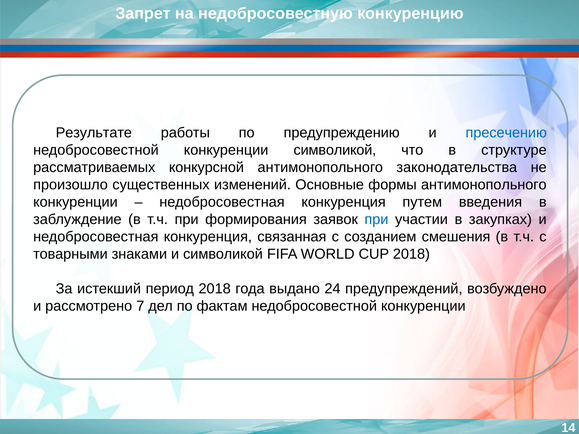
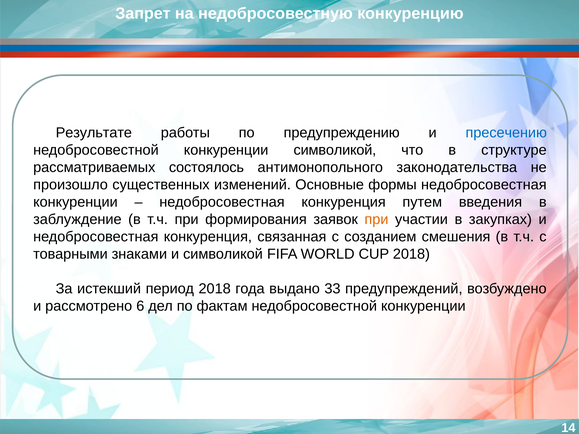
конкурсной: конкурсной -> состоялось (207, 167)
формы антимонопольного: антимонопольного -> недобросовестная (484, 185)
при colour: blue -> orange (376, 220)
24: 24 -> 33 (332, 289)
7: 7 -> 6 (140, 306)
